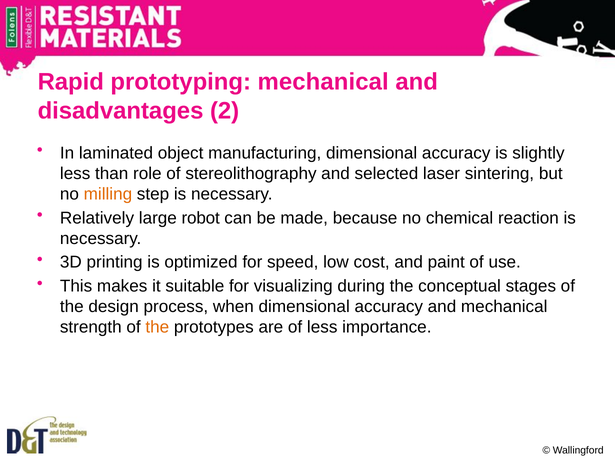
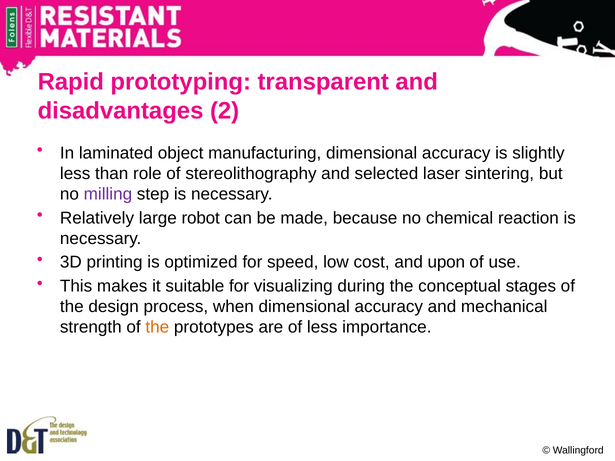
prototyping mechanical: mechanical -> transparent (323, 82)
milling colour: orange -> purple (108, 194)
paint: paint -> upon (446, 262)
